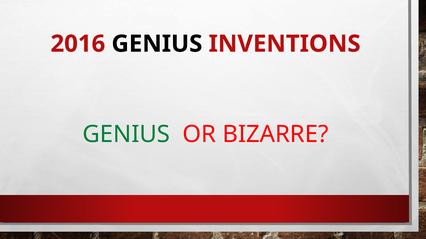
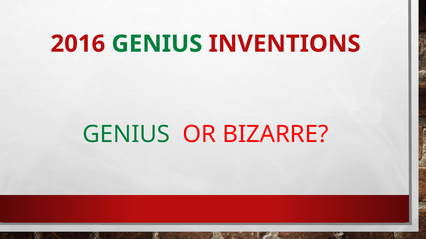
GENIUS colour: black -> green (157, 44)
